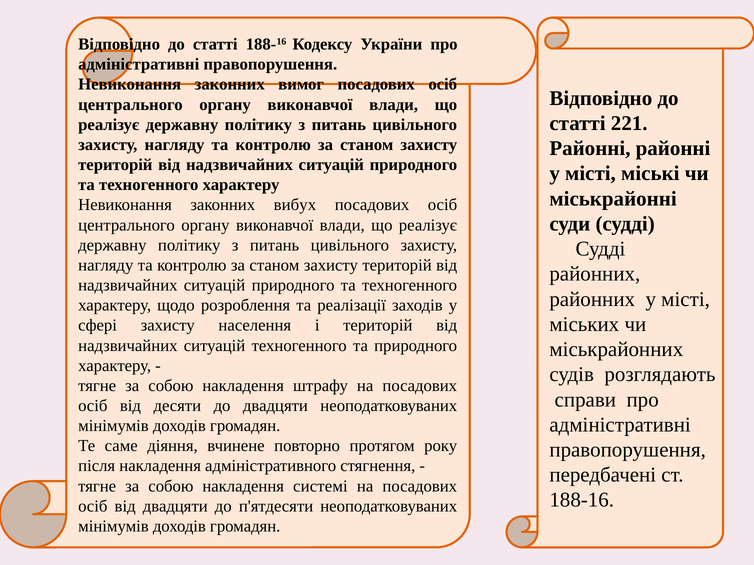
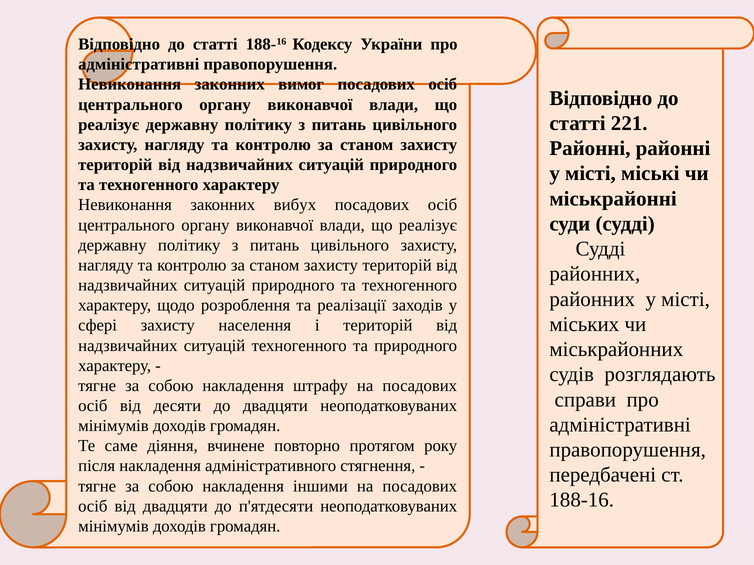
системі: системі -> іншими (321, 486)
